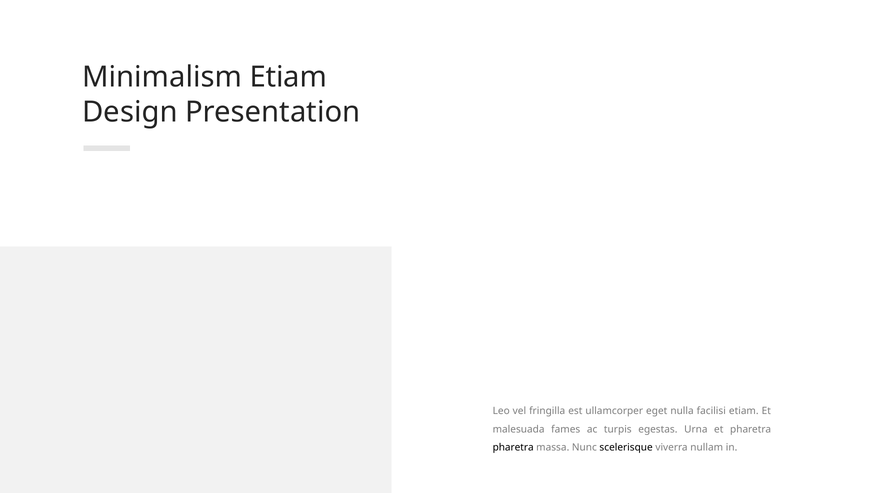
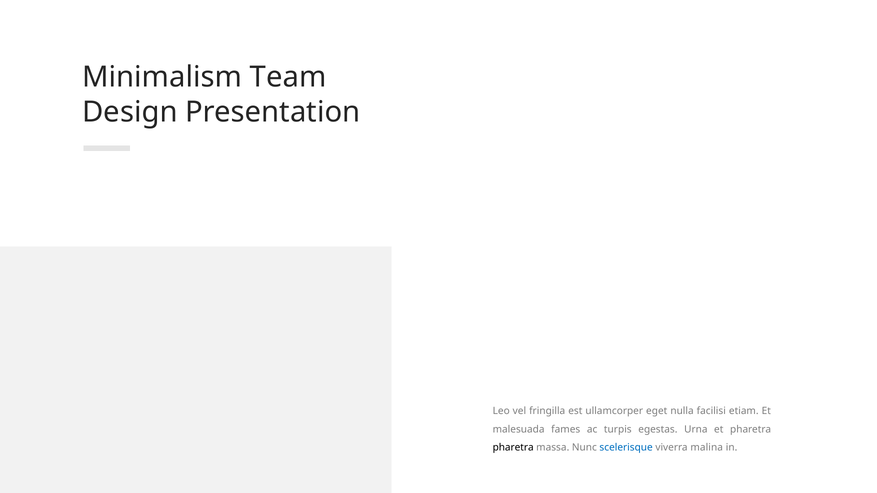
Minimalism Etiam: Etiam -> Team (288, 77)
scelerisque colour: black -> blue (626, 448)
nullam: nullam -> malina (707, 448)
